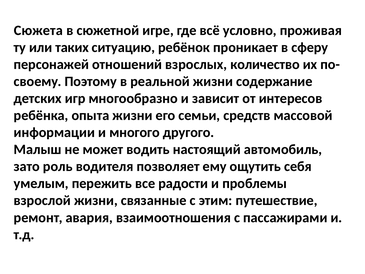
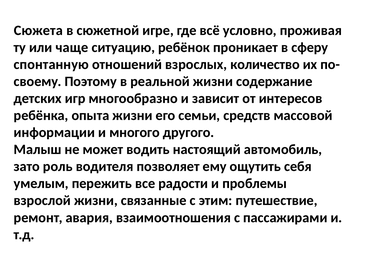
таких: таких -> чаще (72, 47)
персонажей: персонажей -> спонтанную (51, 64)
